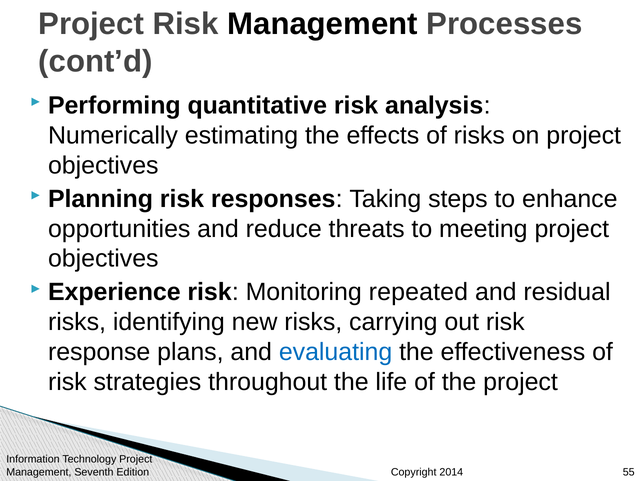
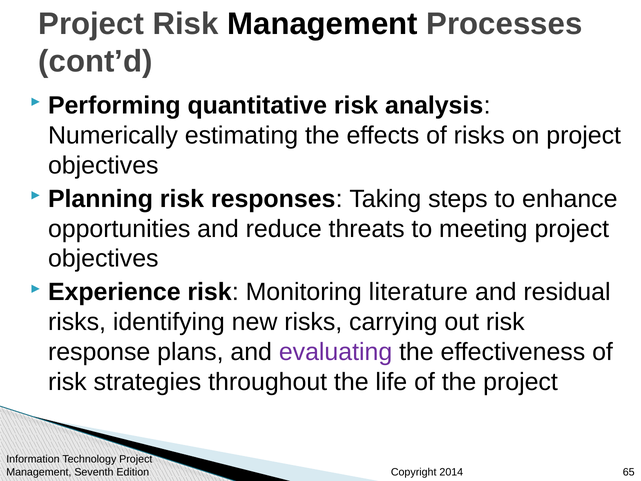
repeated: repeated -> literature (418, 292)
evaluating colour: blue -> purple (336, 352)
55: 55 -> 65 (629, 472)
